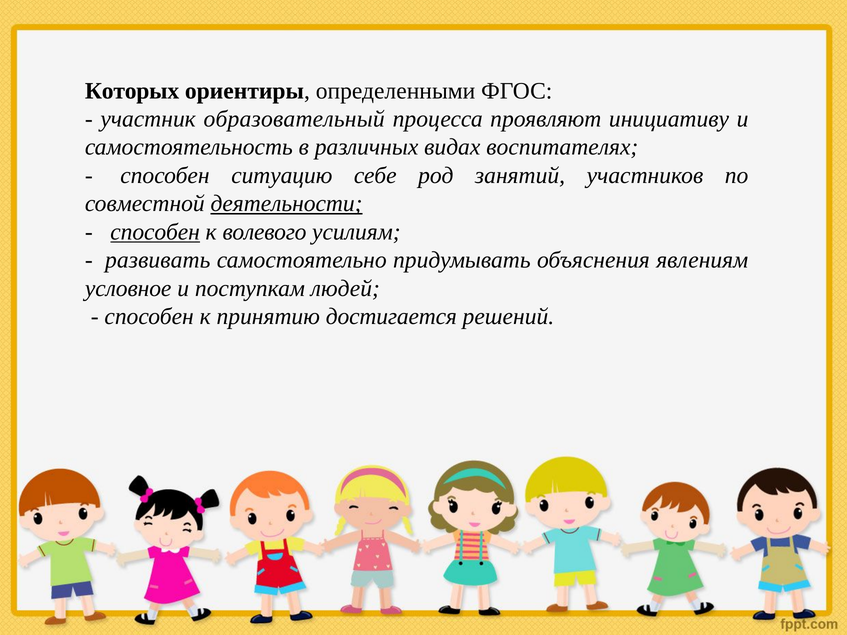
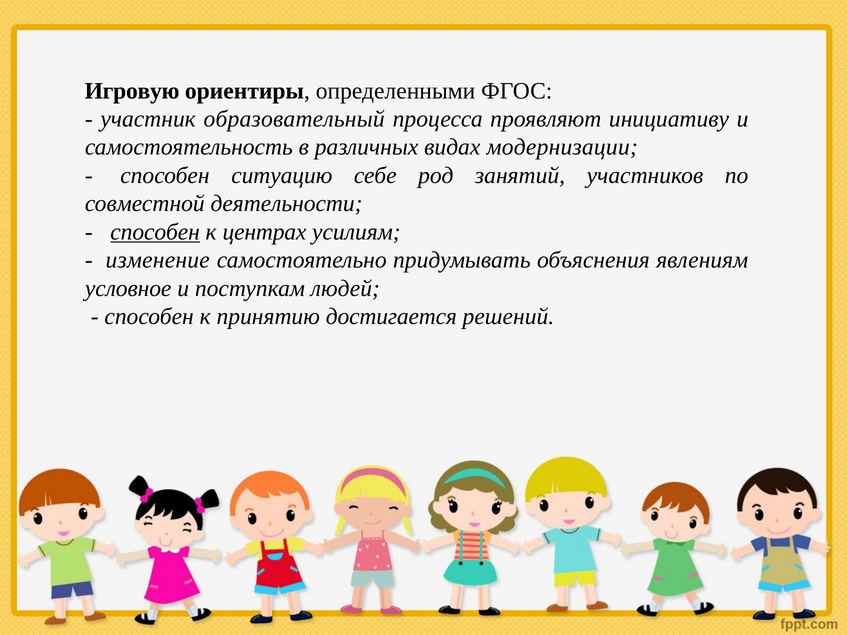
Которых: Которых -> Игровую (132, 91)
воспитателях: воспитателях -> модернизации (562, 147)
деятельности underline: present -> none (287, 204)
волевого: волевого -> центрах (264, 232)
развивать: развивать -> изменение (158, 260)
